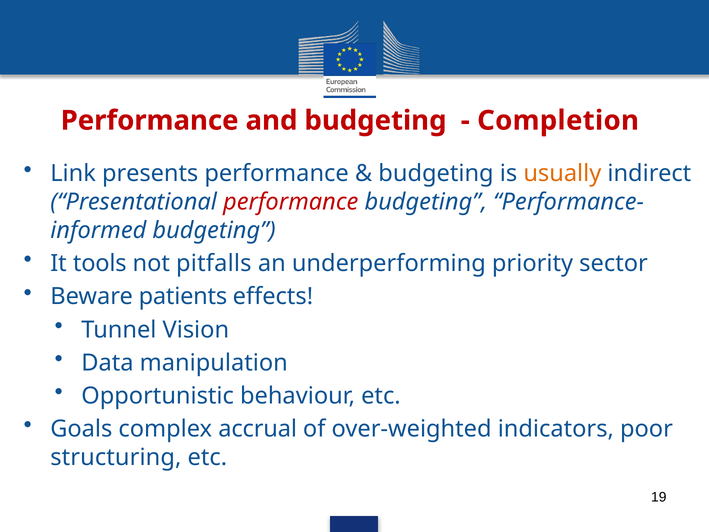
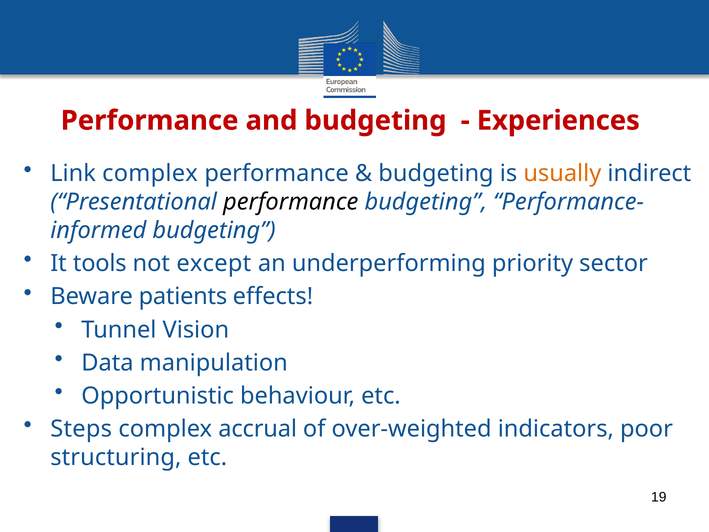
Completion: Completion -> Experiences (558, 121)
Link presents: presents -> complex (150, 174)
performance colour: red -> black (291, 202)
pitfalls: pitfalls -> except (214, 263)
Goals: Goals -> Steps (81, 429)
